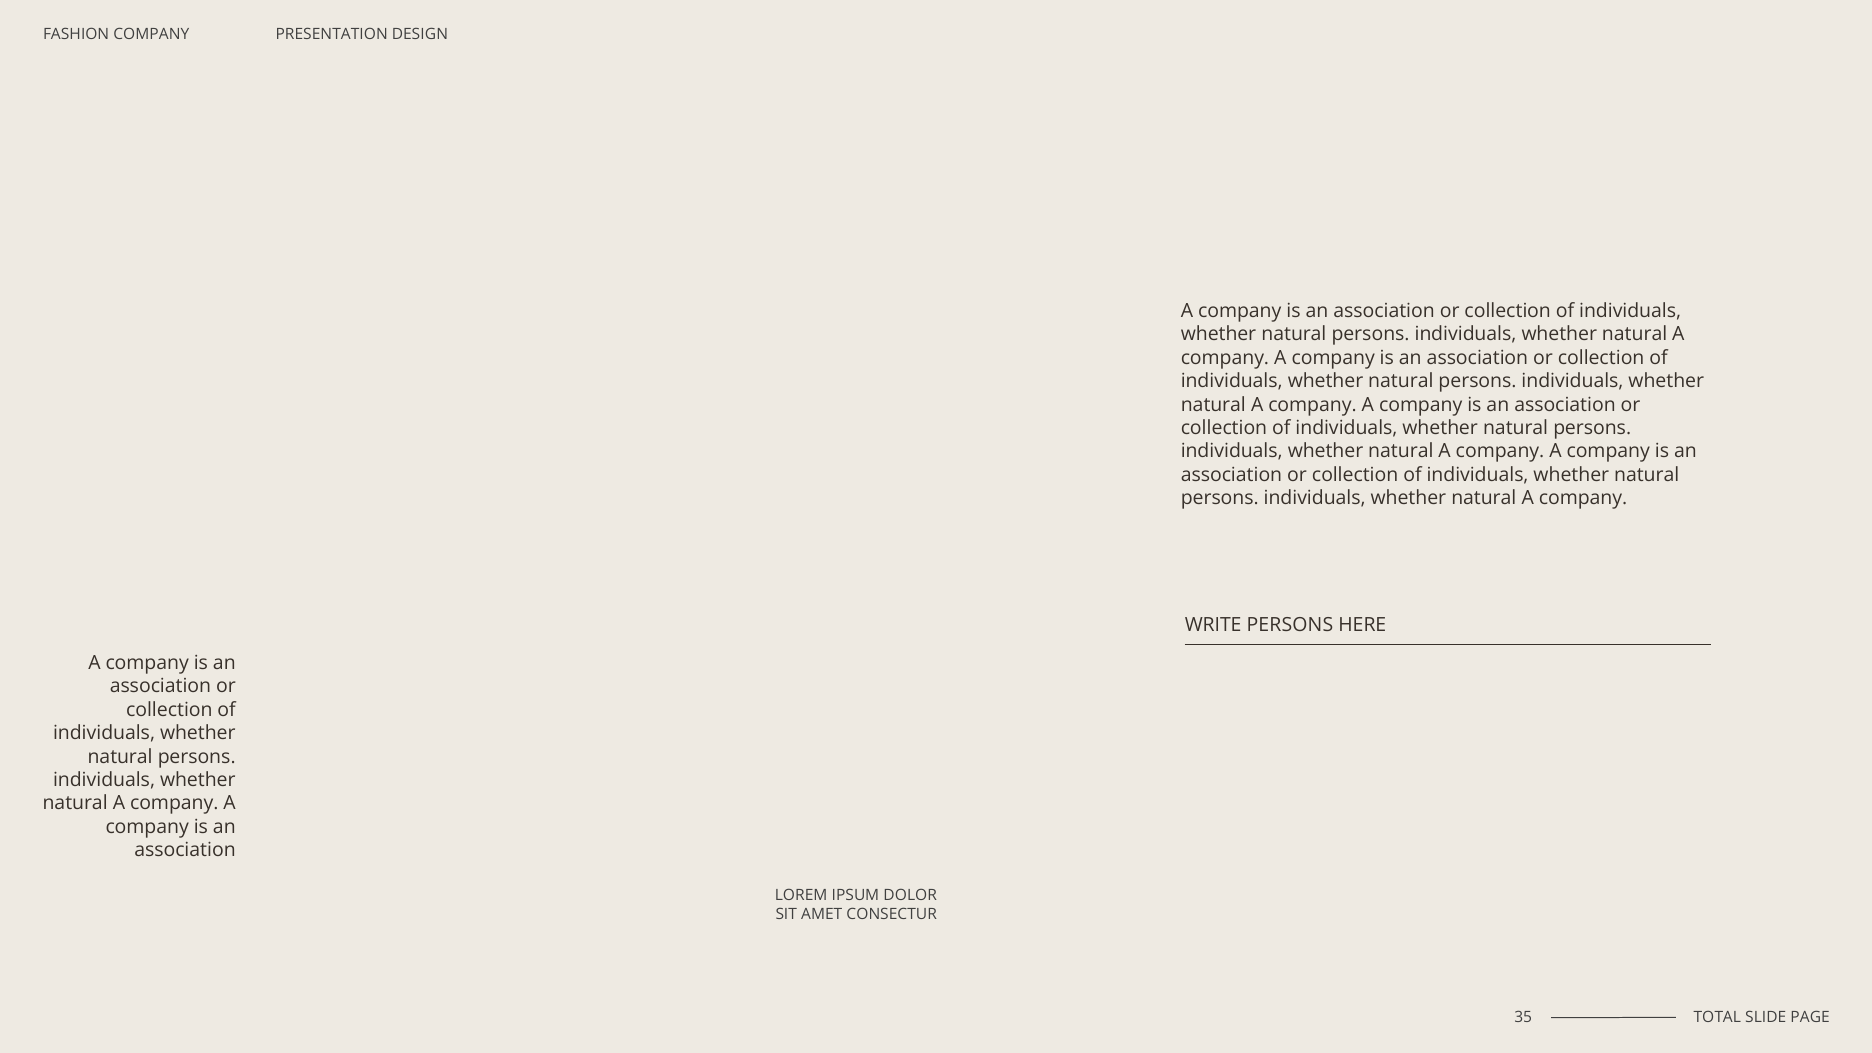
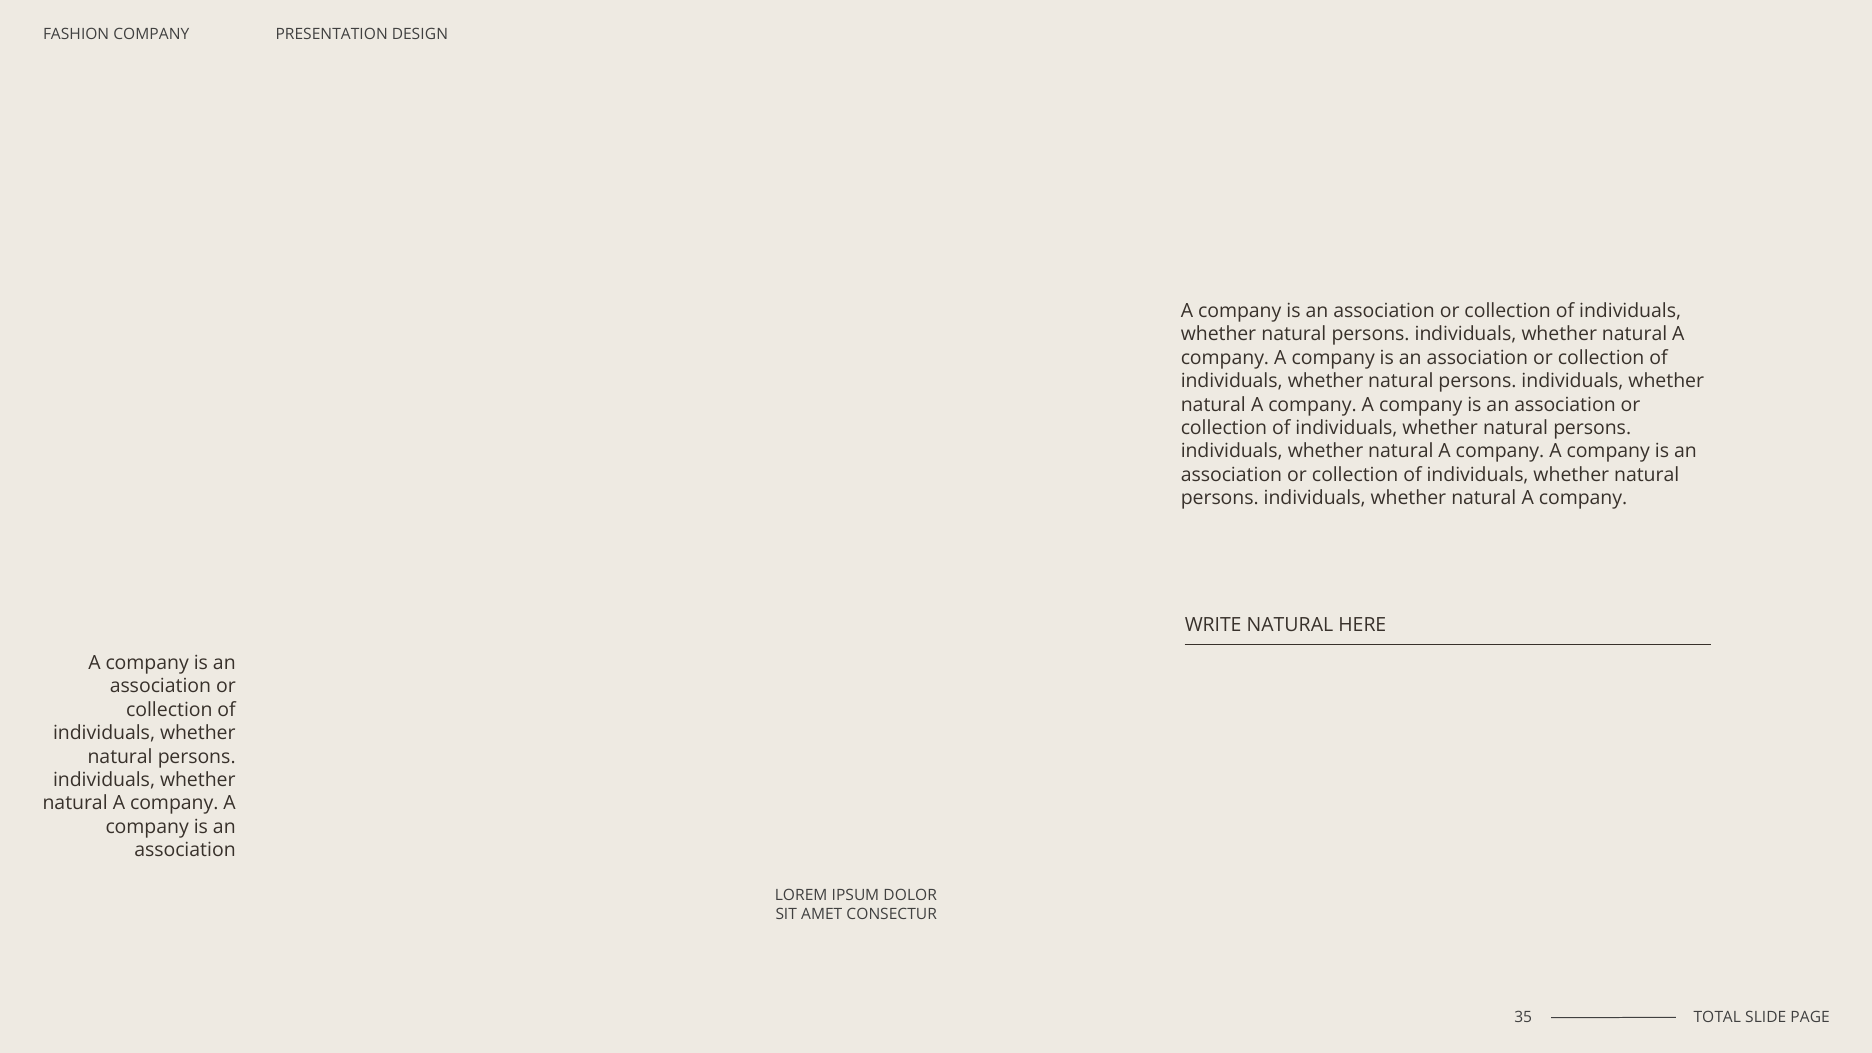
WRITE PERSONS: PERSONS -> NATURAL (1290, 625)
